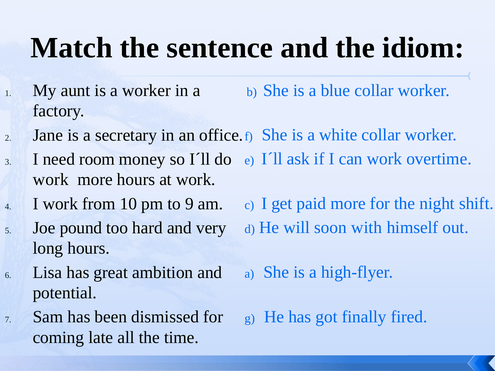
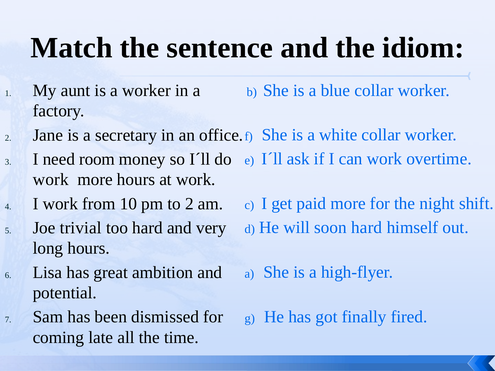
to 9: 9 -> 2 (189, 204)
soon with: with -> hard (367, 228)
pound: pound -> trivial (81, 228)
